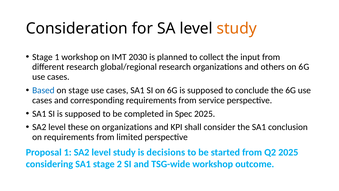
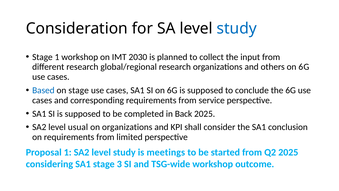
study colour: orange -> blue (237, 28)
Spec: Spec -> Back (184, 114)
these: these -> usual (78, 127)
decisions: decisions -> meetings (166, 152)
2: 2 -> 3 (119, 164)
